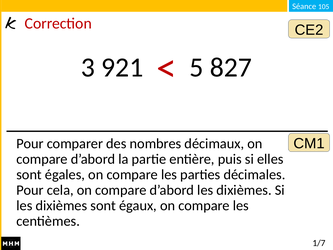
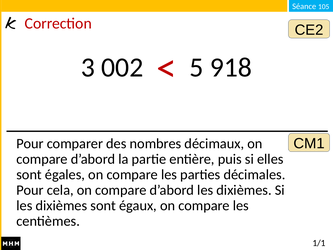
921: 921 -> 002 (122, 67)
827: 827 -> 918 (231, 67)
1/7: 1/7 -> 1/1 (319, 243)
